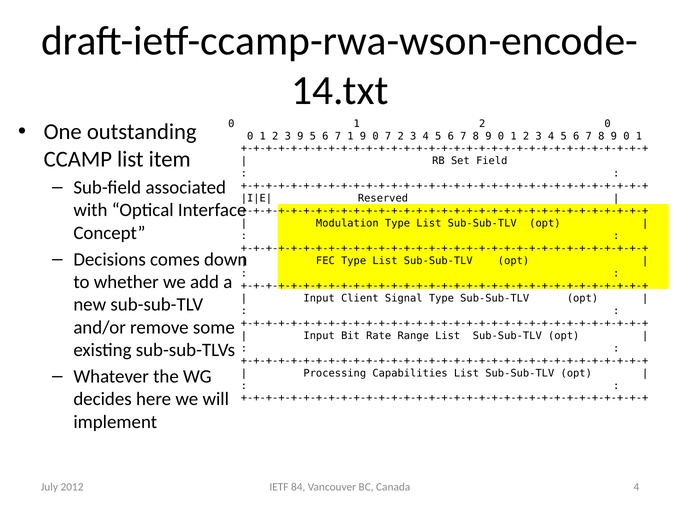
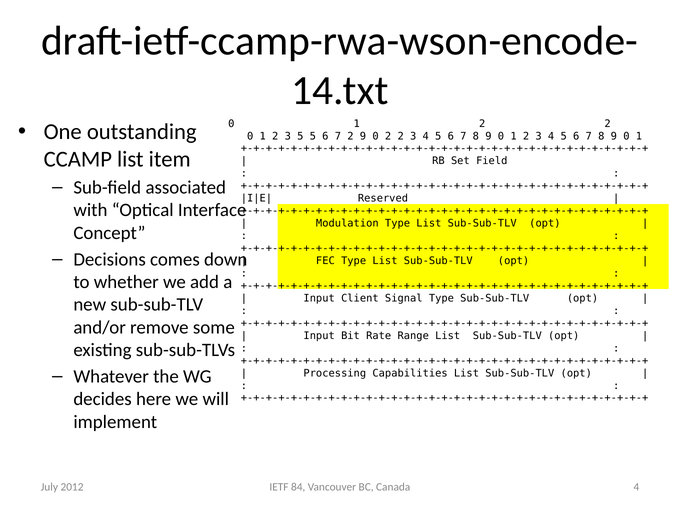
1 2 0: 0 -> 2 (608, 124)
3 9: 9 -> 5 (300, 136)
7 1: 1 -> 2 (350, 136)
0 7: 7 -> 2 (388, 136)
